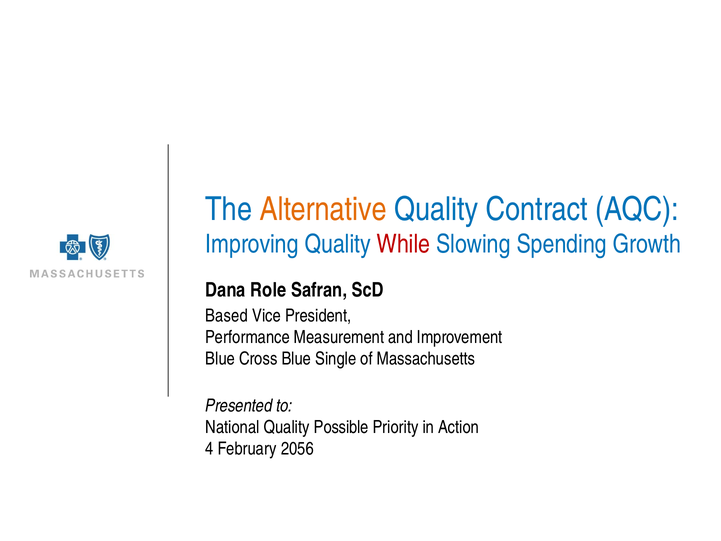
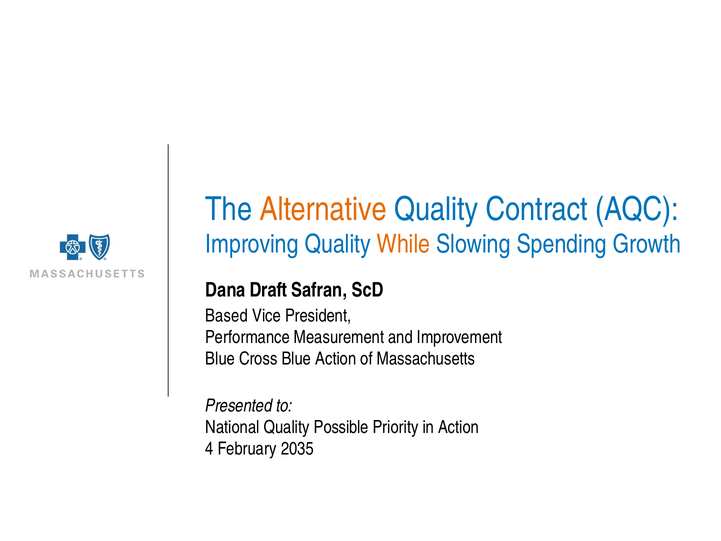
While colour: red -> orange (404, 244)
Role: Role -> Draft (269, 290)
Blue Single: Single -> Action (336, 359)
2056: 2056 -> 2035 (297, 449)
